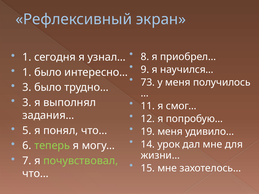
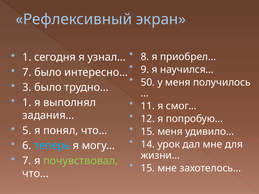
1: 1 -> 7 (27, 72)
73: 73 -> 50 (148, 82)
3: 3 -> 1 (27, 103)
19: 19 -> 15 (148, 132)
теперь colour: light green -> light blue (52, 146)
